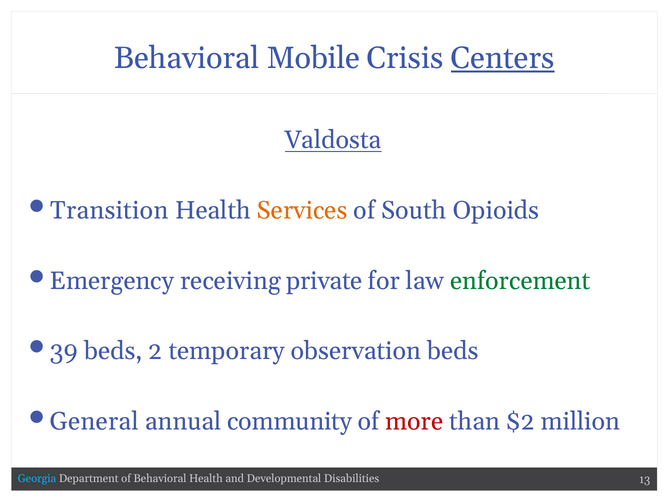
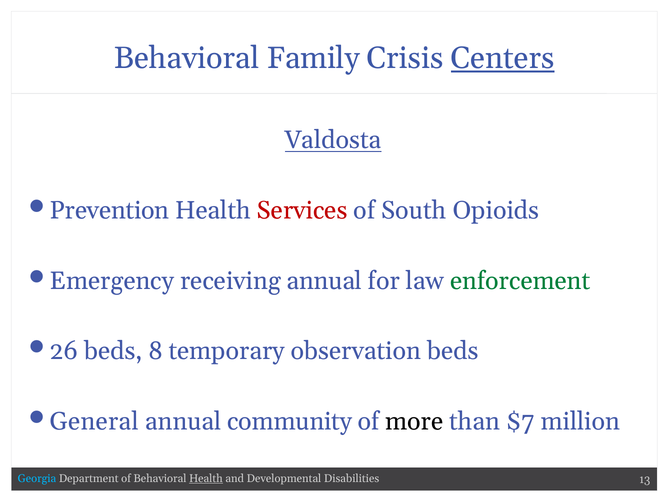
Mobile: Mobile -> Family (313, 58)
Transition: Transition -> Prevention (110, 210)
Services colour: orange -> red (302, 210)
receiving private: private -> annual (324, 281)
39: 39 -> 26 (64, 351)
2: 2 -> 8 (156, 351)
more colour: red -> black (414, 421)
$2: $2 -> $7 (520, 421)
Health underline: none -> present (206, 478)
